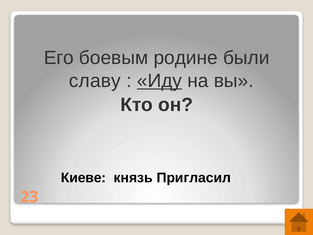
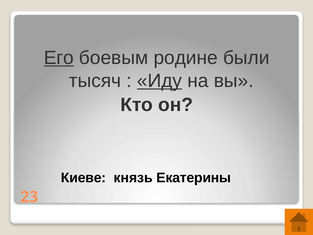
Его underline: none -> present (59, 58)
славу: славу -> тысяч (95, 81)
Пригласил: Пригласил -> Екатерины (194, 178)
